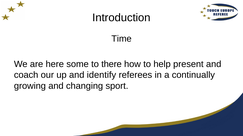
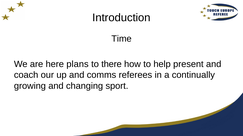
some: some -> plans (78, 64)
identify: identify -> comms (102, 75)
